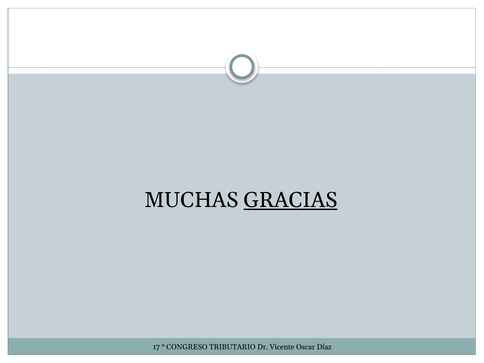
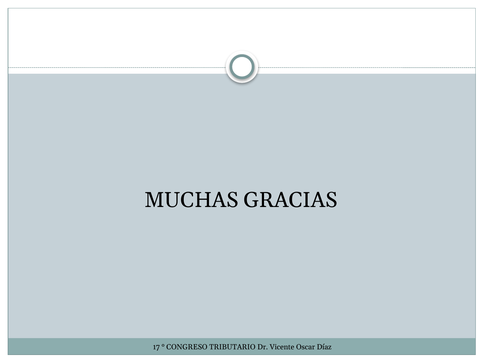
GRACIAS underline: present -> none (291, 200)
